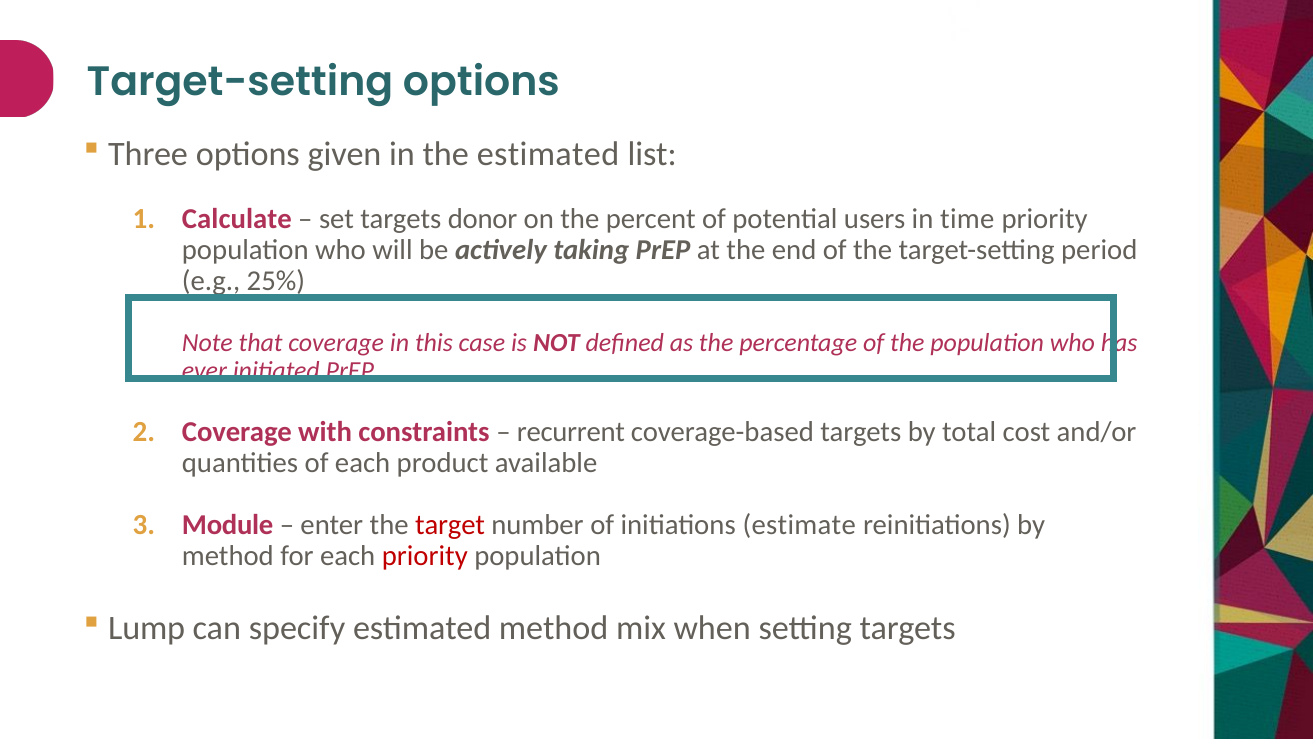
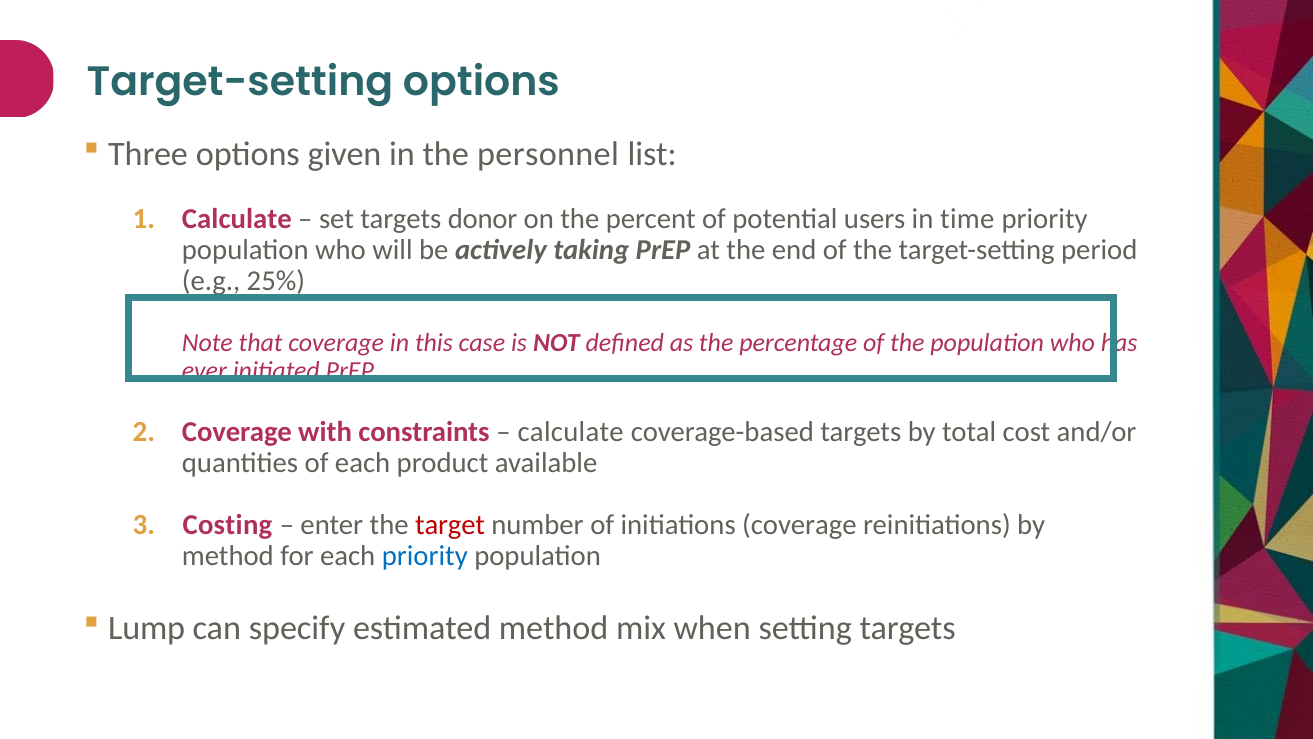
the estimated: estimated -> personnel (548, 154)
recurrent: recurrent -> calculate (571, 431)
Module: Module -> Costing (227, 525)
initiations estimate: estimate -> coverage (799, 525)
priority colour: red -> blue (425, 556)
